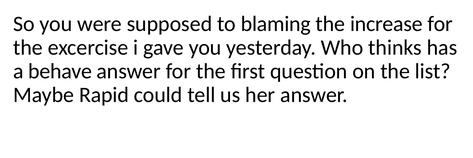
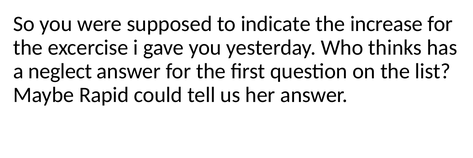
blaming: blaming -> indicate (276, 24)
behave: behave -> neglect (60, 71)
